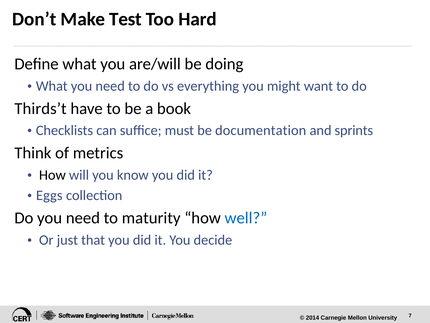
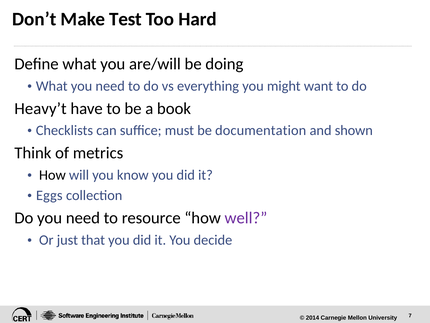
Thirds’t: Thirds’t -> Heavy’t (40, 108)
sprints: sprints -> shown (354, 130)
maturity: maturity -> resource (151, 218)
well colour: blue -> purple (246, 218)
